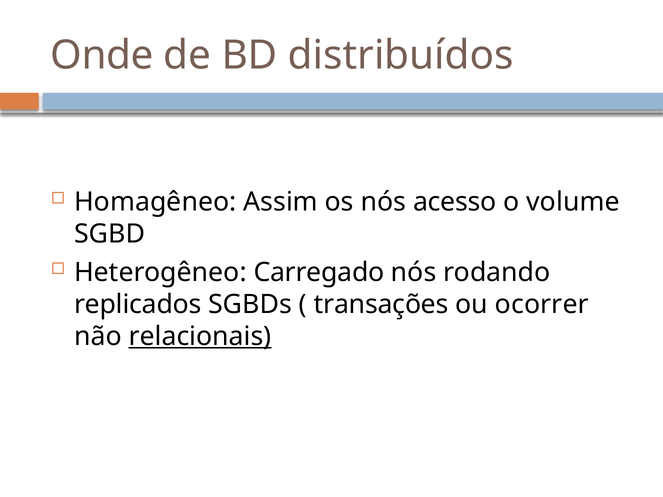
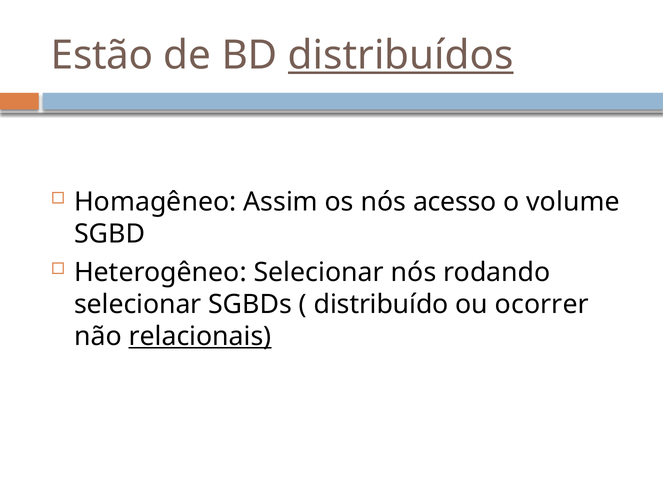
Onde: Onde -> Estão (102, 55)
distribuídos underline: none -> present (401, 55)
Heterogêneo Carregado: Carregado -> Selecionar (319, 272)
replicados: replicados -> selecionar (138, 305)
transações: transações -> distribuído (381, 305)
